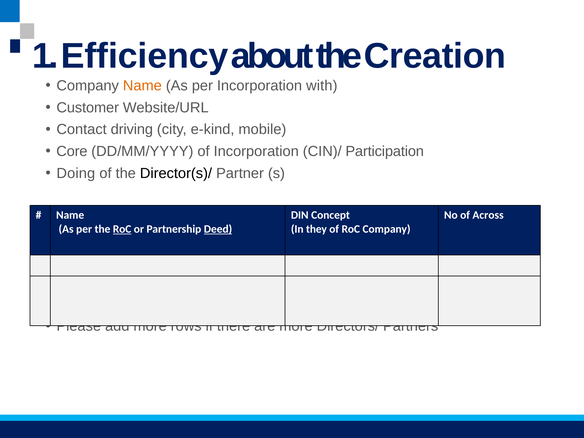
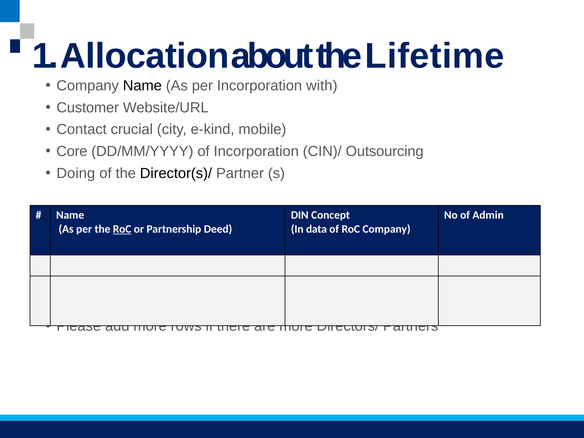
Efficiency: Efficiency -> Allocation (145, 56)
Creation: Creation -> Lifetime (435, 56)
Name colour: orange -> black (142, 86)
driving: driving -> crucial (132, 129)
Participation: Participation -> Outsourcing (385, 151)
Across: Across -> Admin (488, 215)
Deed underline: present -> none (218, 229)
they: they -> data (316, 229)
